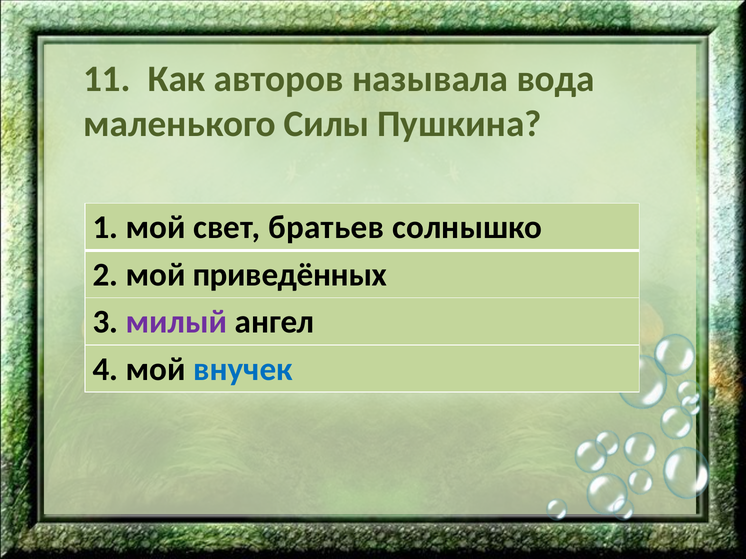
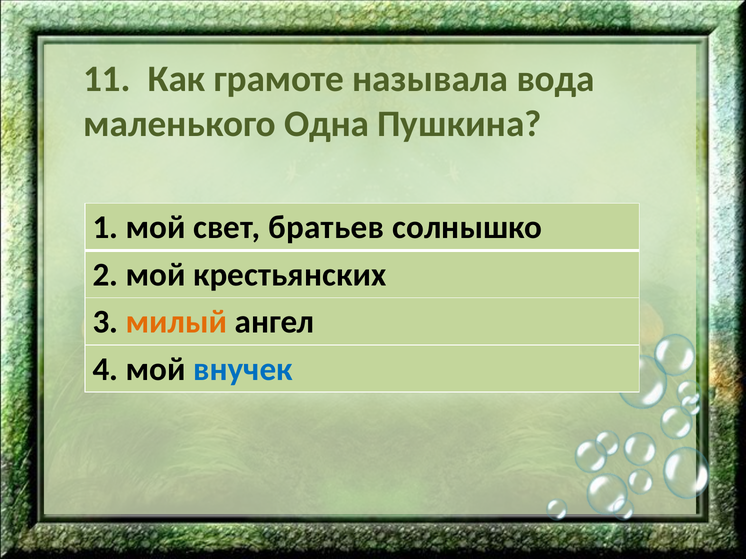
авторов: авторов -> грамоте (279, 79)
Силы: Силы -> Одна (327, 124)
приведённых: приведённых -> крестьянских (290, 275)
милый colour: purple -> orange (177, 322)
